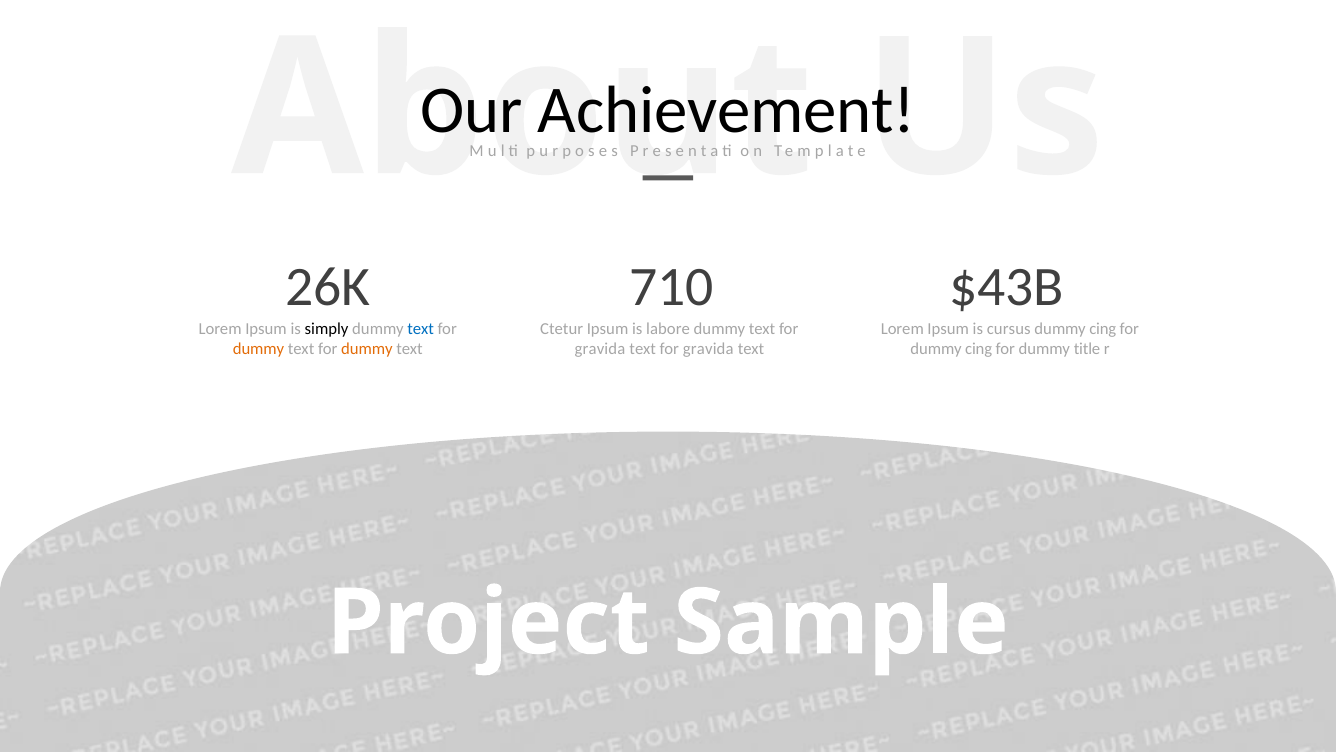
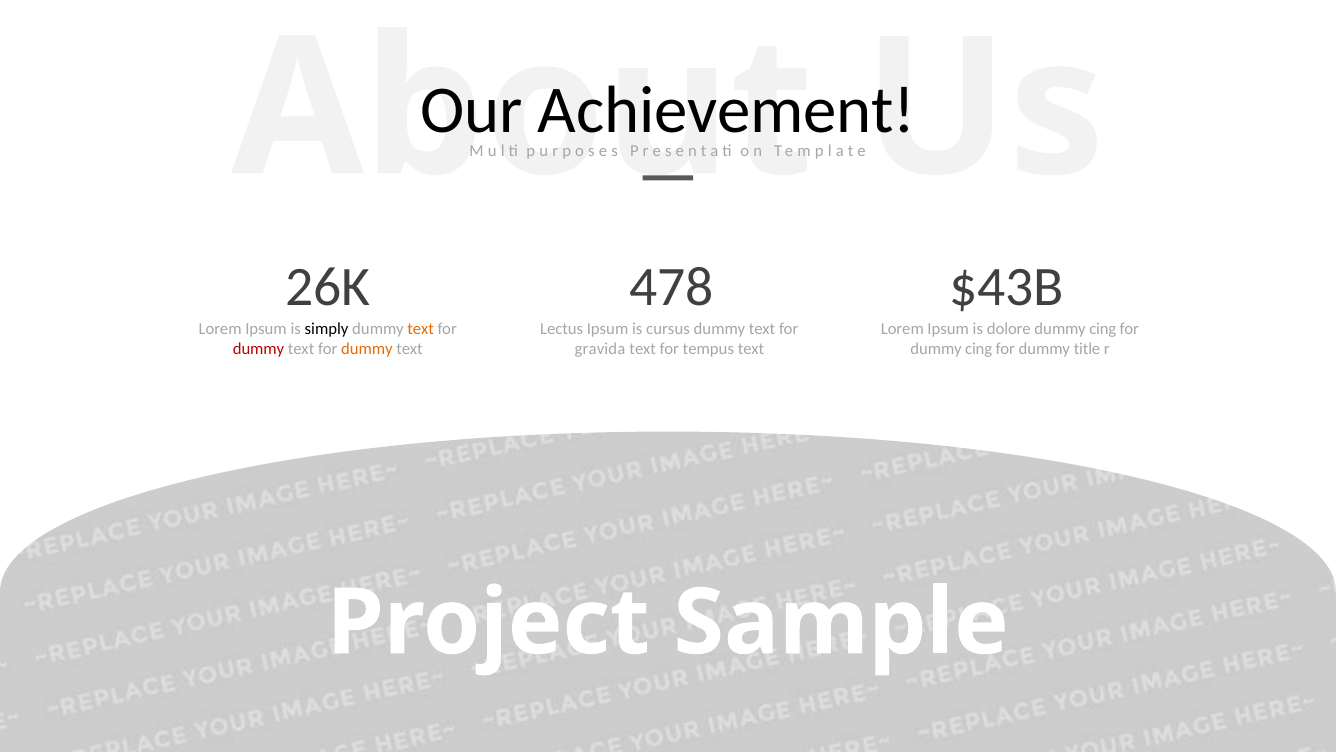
710: 710 -> 478 (671, 287)
text colour: blue -> orange (421, 329)
Ctetur: Ctetur -> Lectus (562, 329)
labore: labore -> cursus (668, 329)
cursus: cursus -> dolore (1009, 329)
dummy colour: orange -> red (259, 349)
gravida: gravida -> tempus (708, 349)
